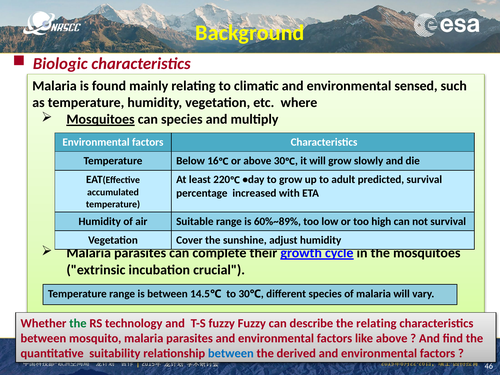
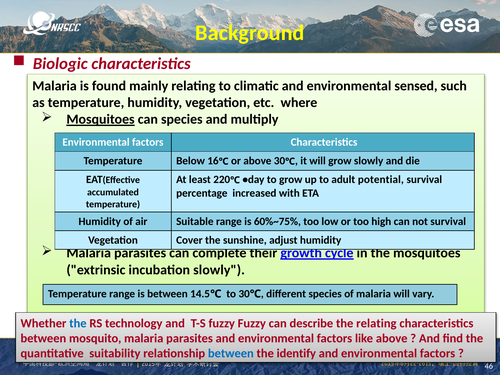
predicted: predicted -> potential (381, 180)
60%~89%: 60%~89% -> 60%~75% (277, 221)
incubation crucial: crucial -> slowly (219, 270)
the colour: green -> blue (78, 323)
derived: derived -> identify (296, 353)
